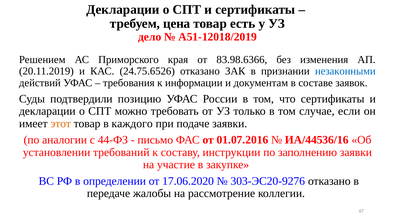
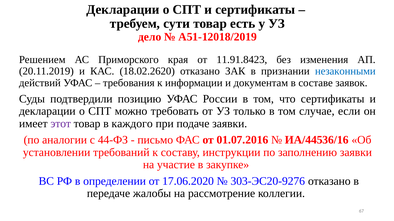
цена: цена -> сути (177, 24)
83.98.6366: 83.98.6366 -> 11.91.8423 (242, 60)
24.75.6526: 24.75.6526 -> 18.02.2620 (147, 71)
этот colour: orange -> purple (61, 124)
